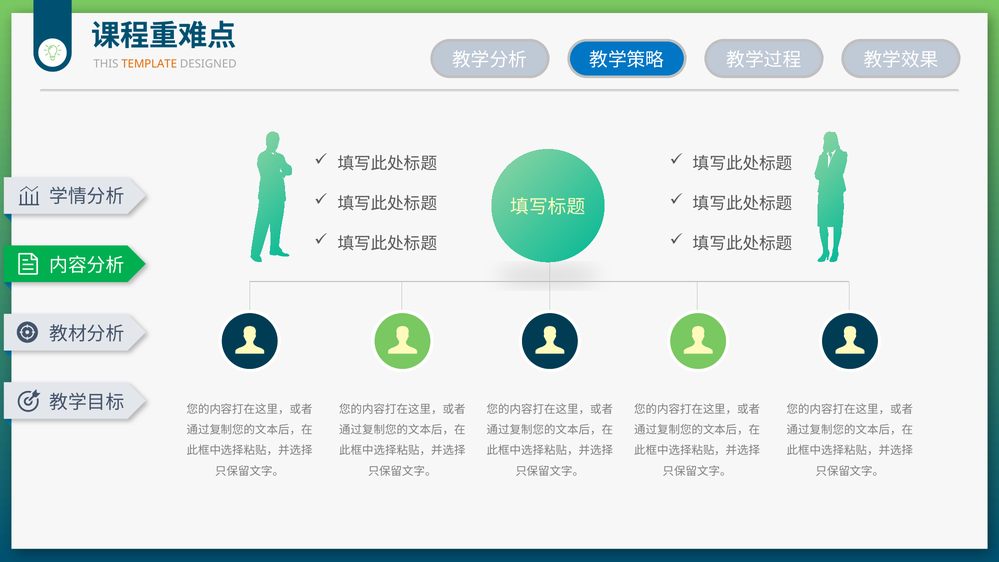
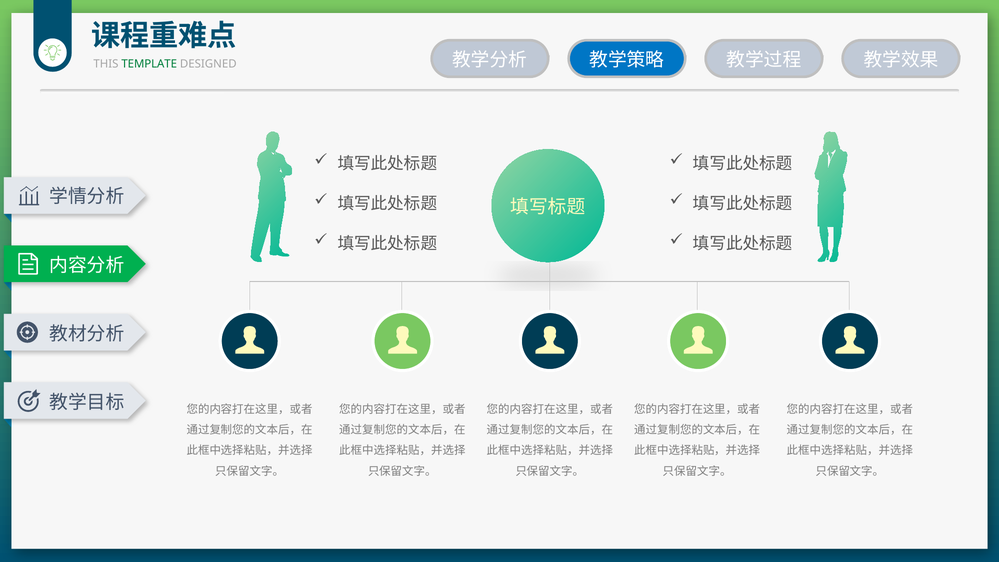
TEMPLATE colour: orange -> green (149, 64)
